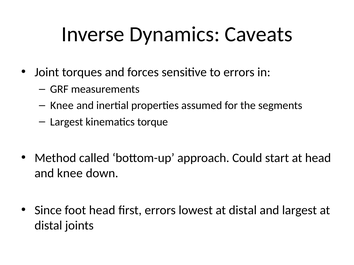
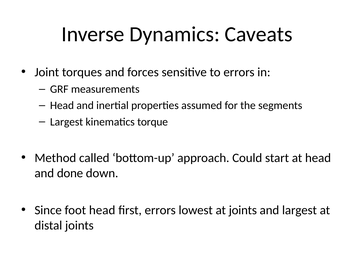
Knee: Knee -> Head (62, 106)
and knee: knee -> done (70, 174)
lowest at distal: distal -> joints (243, 210)
